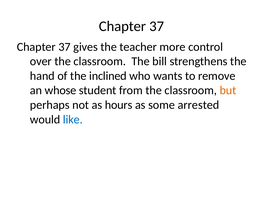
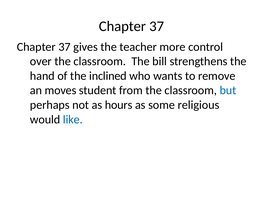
whose: whose -> moves (61, 90)
but colour: orange -> blue (228, 90)
arrested: arrested -> religious (198, 105)
